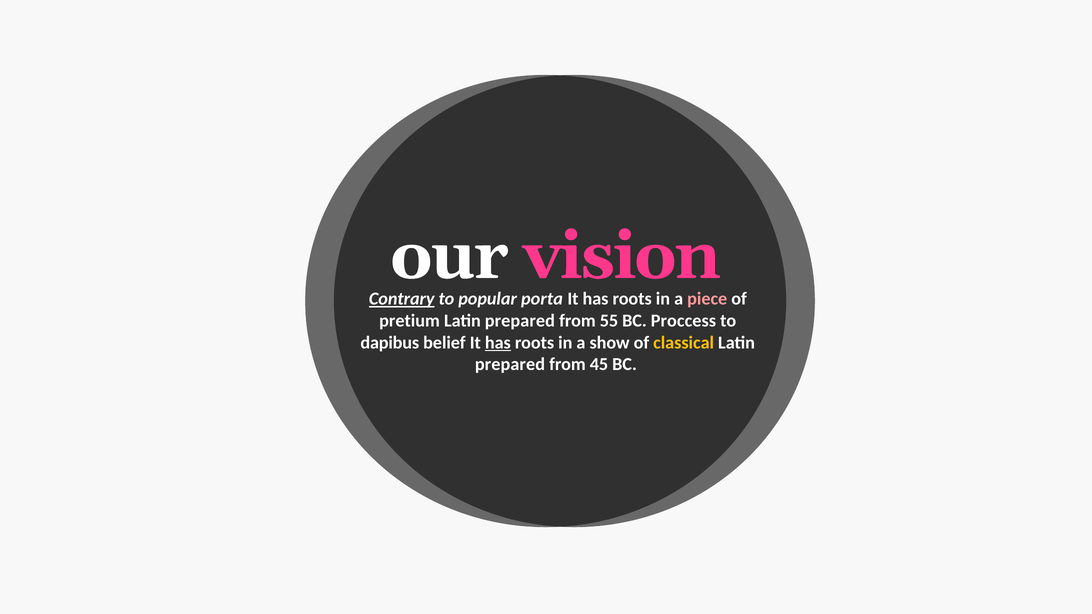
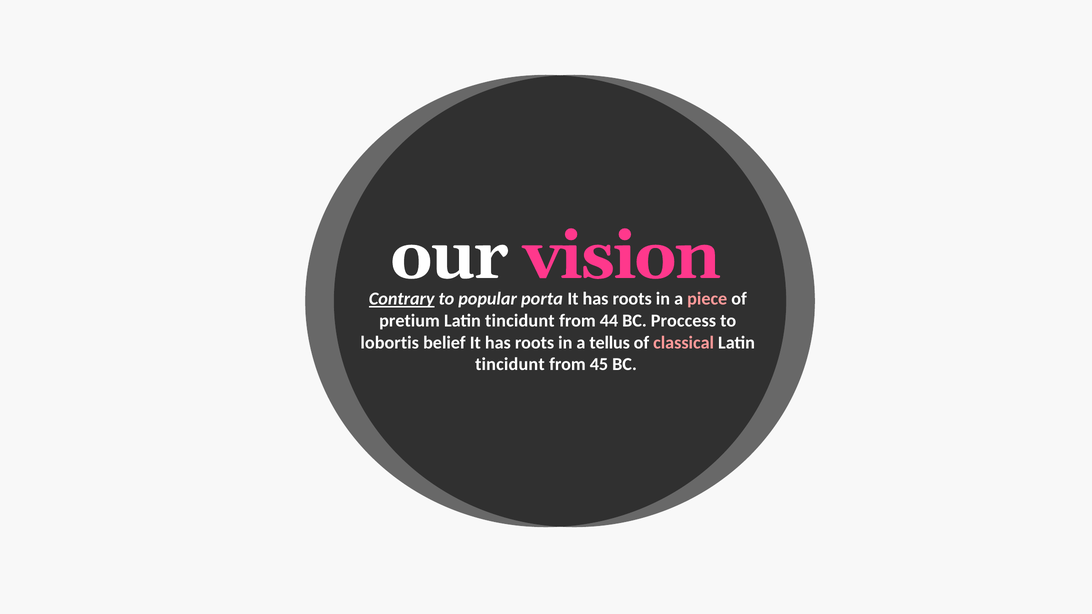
prepared: prepared -> tincidunt (520, 321)
55: 55 -> 44 (609, 321)
dapibus: dapibus -> lobortis (390, 343)
has underline: present -> none (498, 343)
show: show -> tellus (610, 343)
classical colour: yellow -> pink (684, 343)
prepared: prepared -> tincidunt (510, 365)
